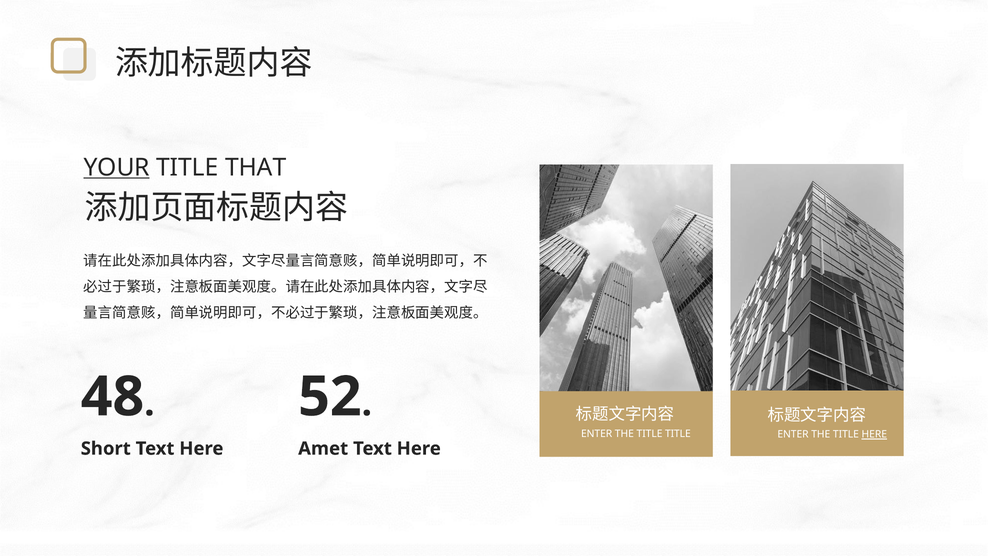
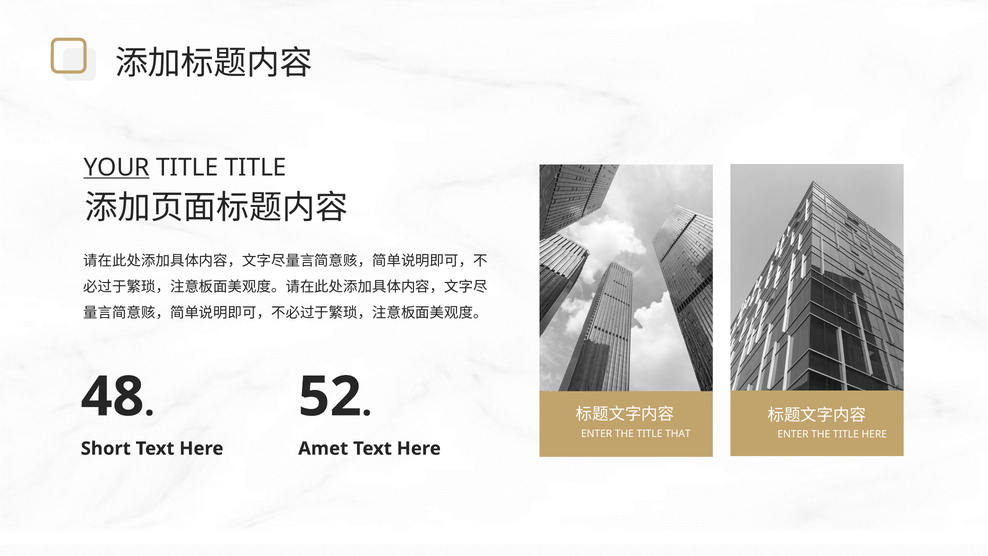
TITLE THAT: THAT -> TITLE (256, 167)
TITLE TITLE: TITLE -> THAT (678, 434)
HERE underline: present -> none (874, 434)
